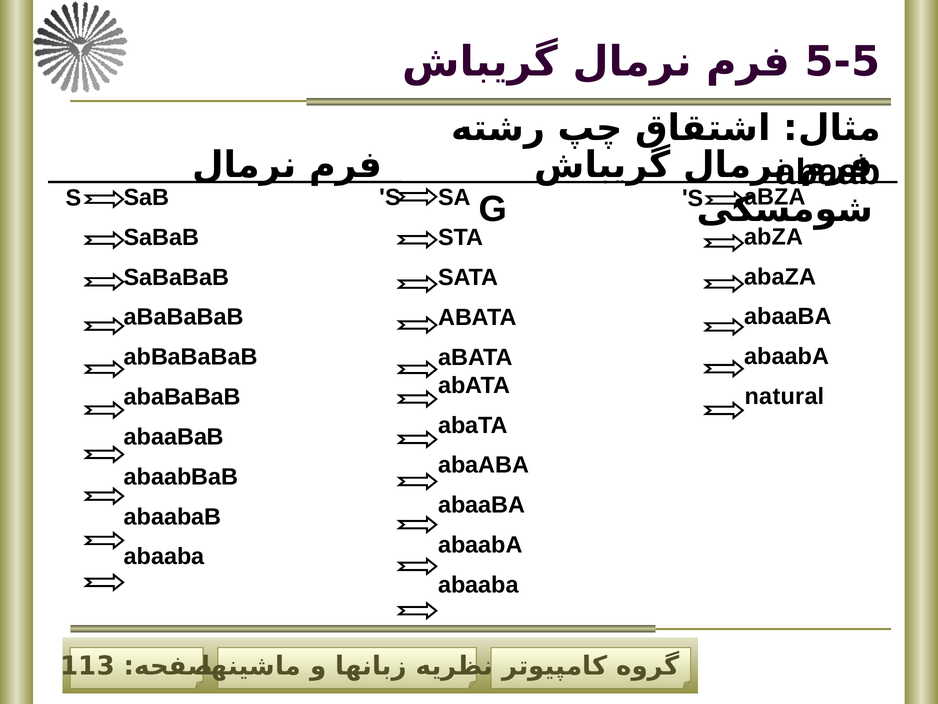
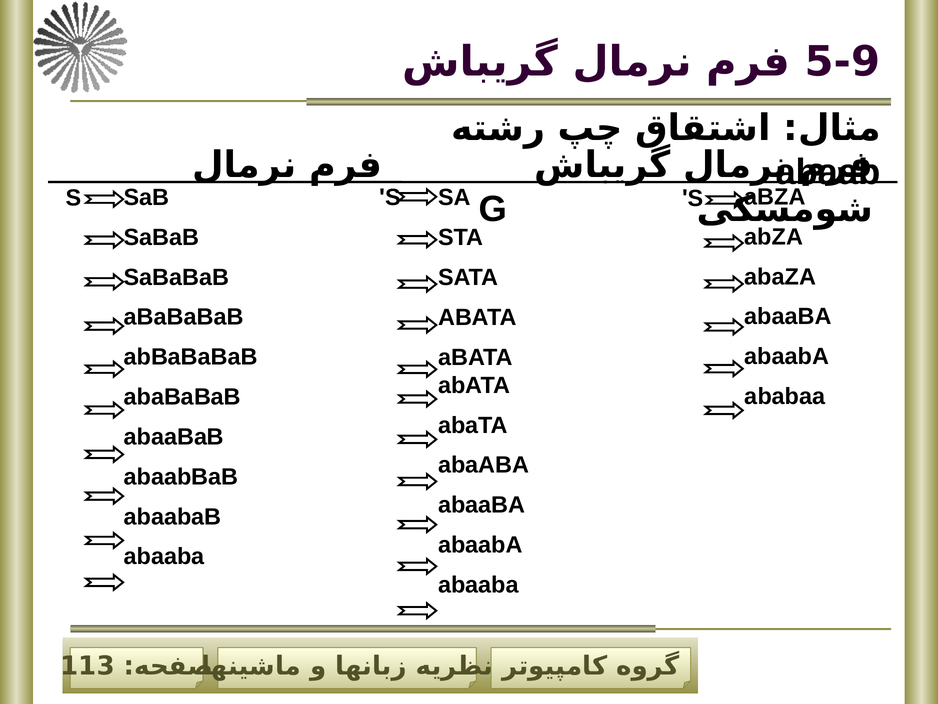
5-5: 5-5 -> 5-9 (843, 62)
natural: natural -> ababaa (785, 396)
